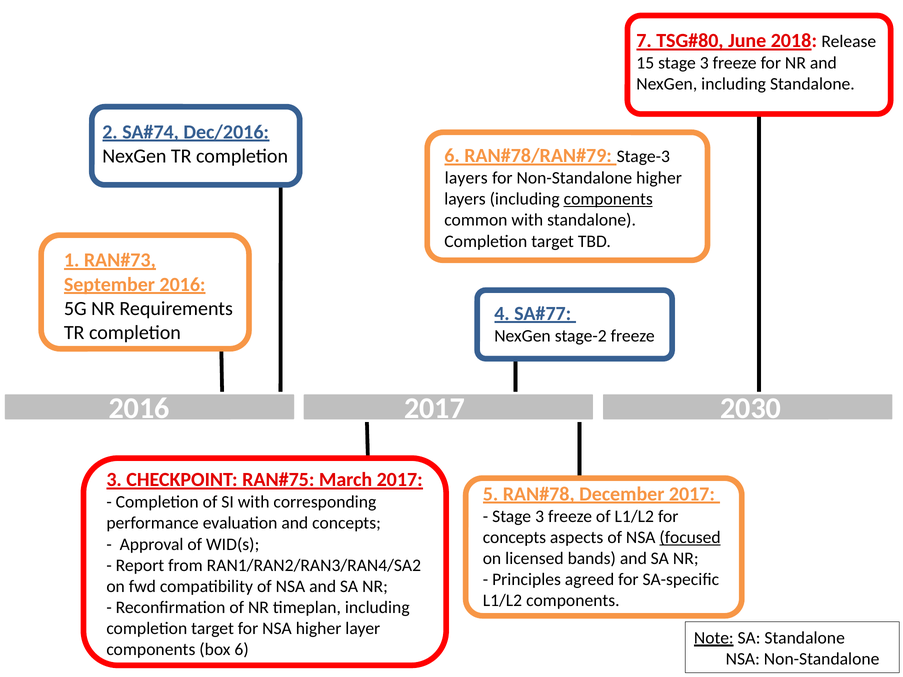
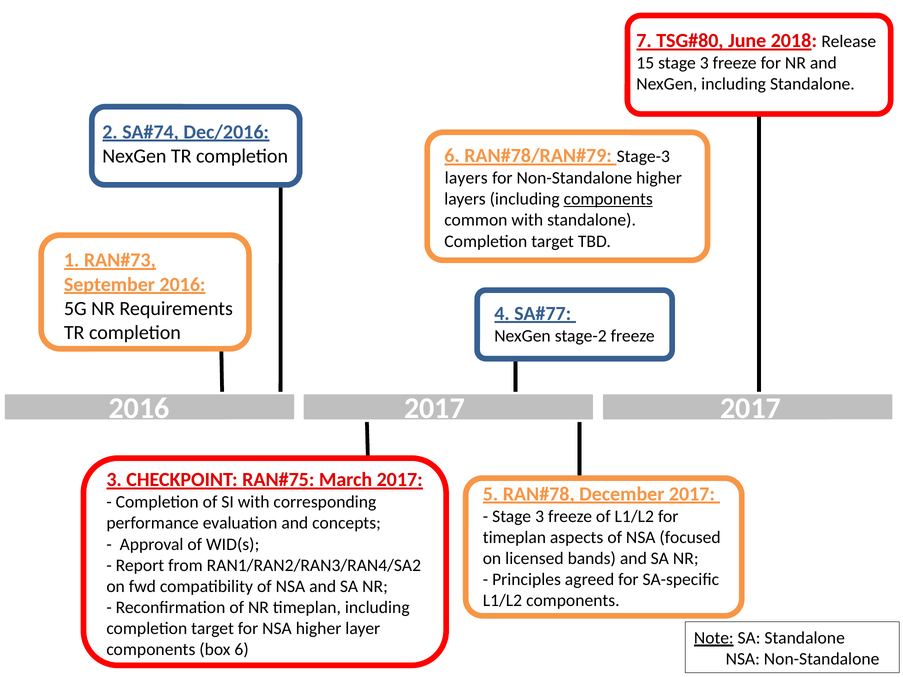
2030: 2030 -> 2017 (751, 409)
concepts: concepts -> timeplan (514, 538)
focused underline: present -> none (690, 538)
